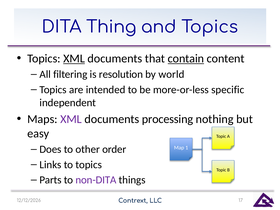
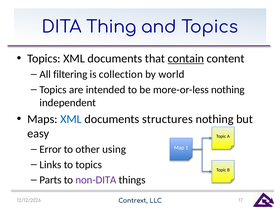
XML underline: present -> none (74, 58)
resolution: resolution -> collection (121, 74)
more-or-less specific: specific -> nothing (228, 90)
XML colour: purple -> blue (71, 119)
processing: processing -> structures (167, 119)
Does: Does -> Error (51, 149)
order: order -> using (114, 149)
